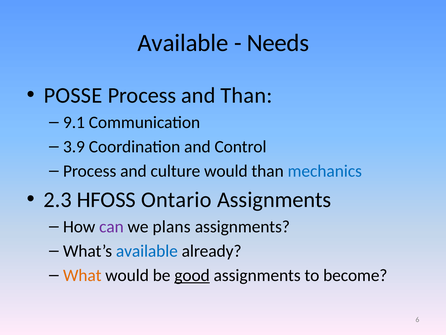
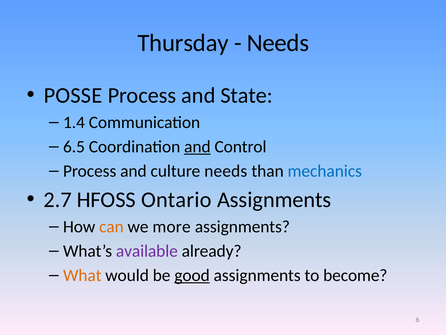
Available: Available -> Thursday (183, 43)
and Than: Than -> State (247, 95)
9.1: 9.1 -> 1.4 (74, 122)
3.9: 3.9 -> 6.5 (74, 146)
and underline: none -> present (197, 146)
culture would: would -> needs (226, 171)
2.3: 2.3 -> 2.7 (58, 199)
can colour: purple -> orange (111, 226)
plans: plans -> more (172, 226)
available colour: blue -> purple (147, 251)
